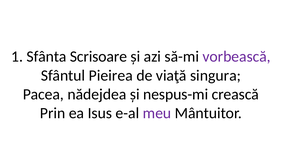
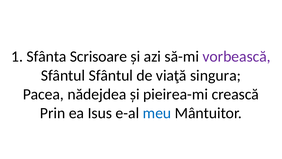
Sfântul Pieirea: Pieirea -> Sfântul (111, 75)
nespus-mi: nespus-mi -> pieirea-mi (176, 94)
meu colour: purple -> blue (157, 113)
